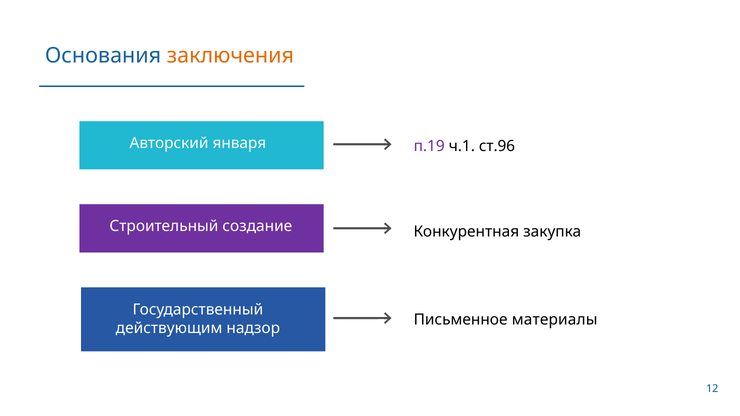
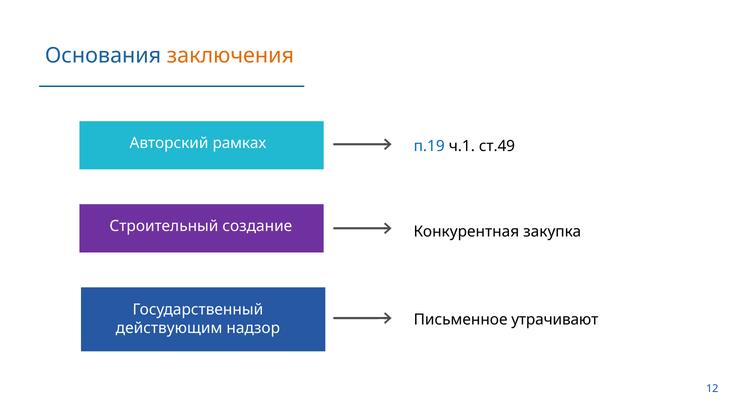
января: января -> рамках (239, 143)
п.19 colour: purple -> blue (429, 146)
ст.96: ст.96 -> ст.49 (497, 146)
материалы: материалы -> утрачивают (555, 320)
